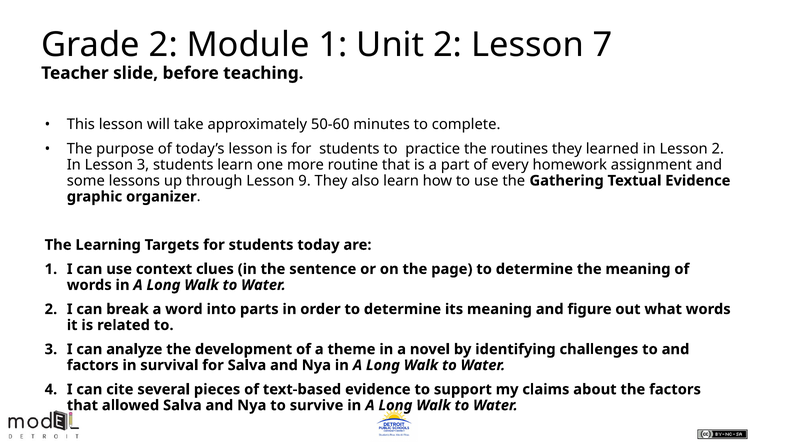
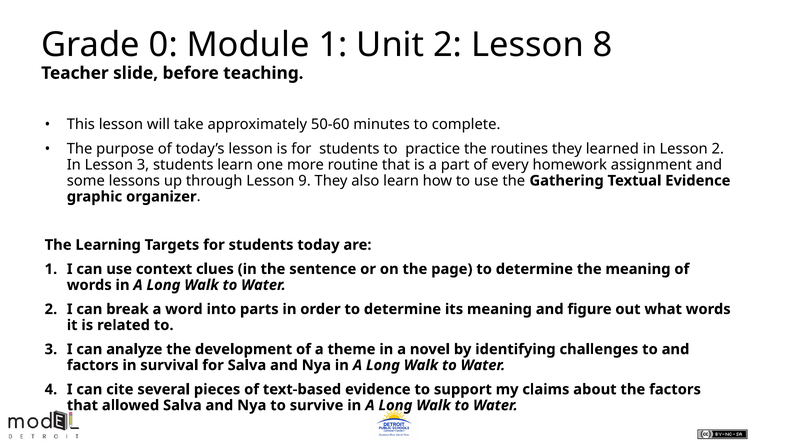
Grade 2: 2 -> 0 (163, 45)
7: 7 -> 8 (603, 45)
